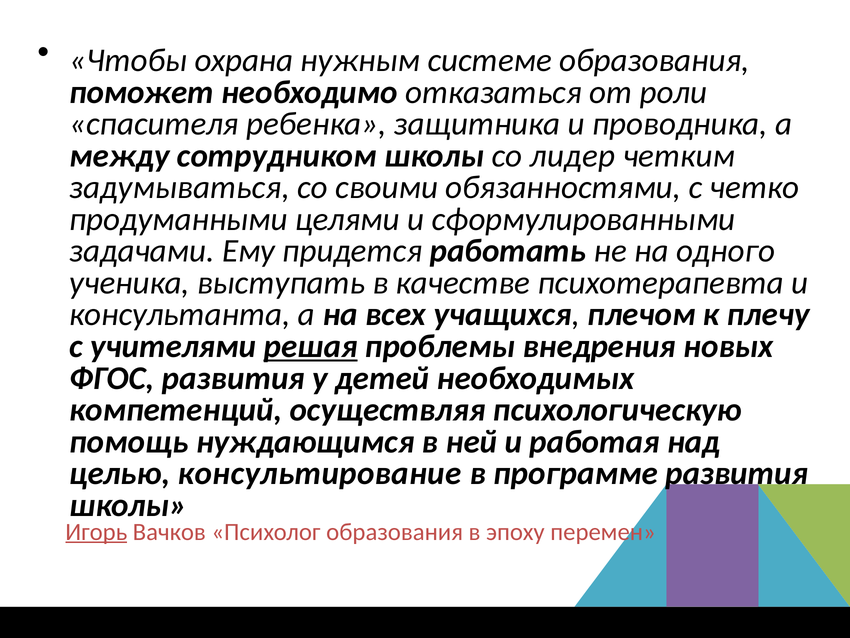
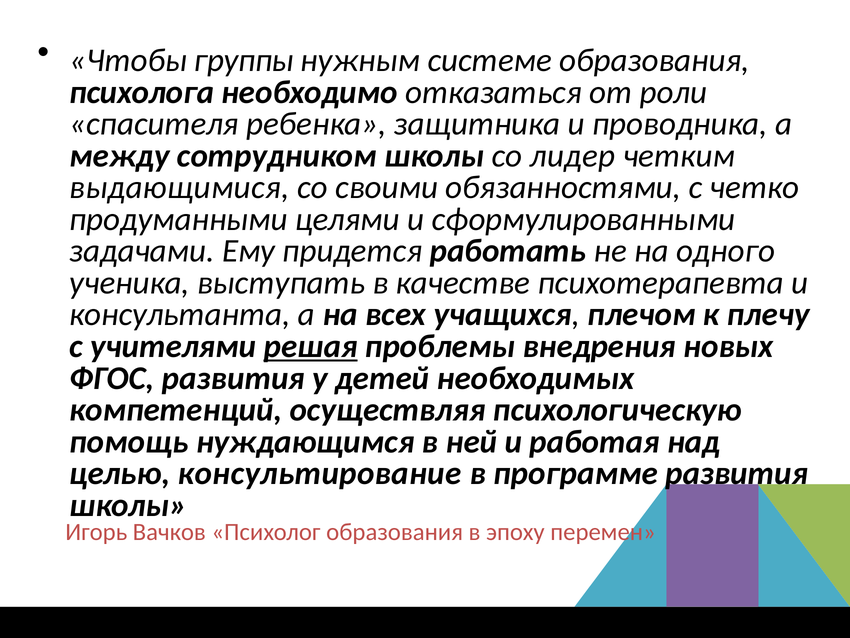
охрана: охрана -> группы (244, 60)
поможет: поможет -> психолога (142, 92)
задумываться: задумываться -> выдающимися (179, 187)
Игорь underline: present -> none (96, 531)
